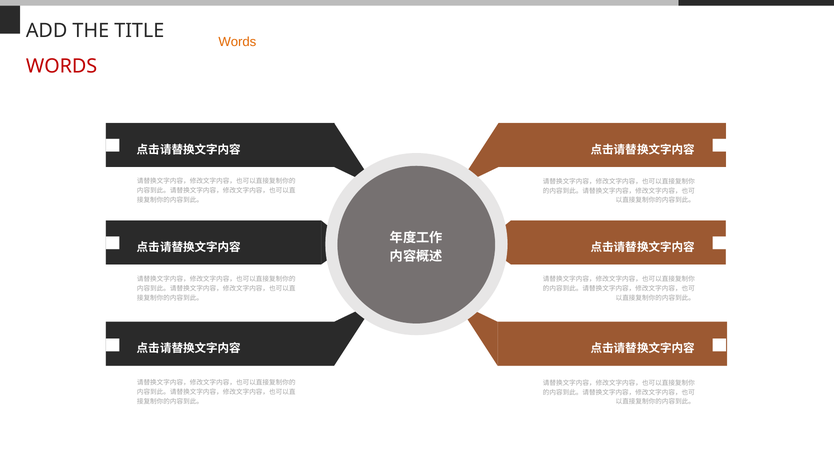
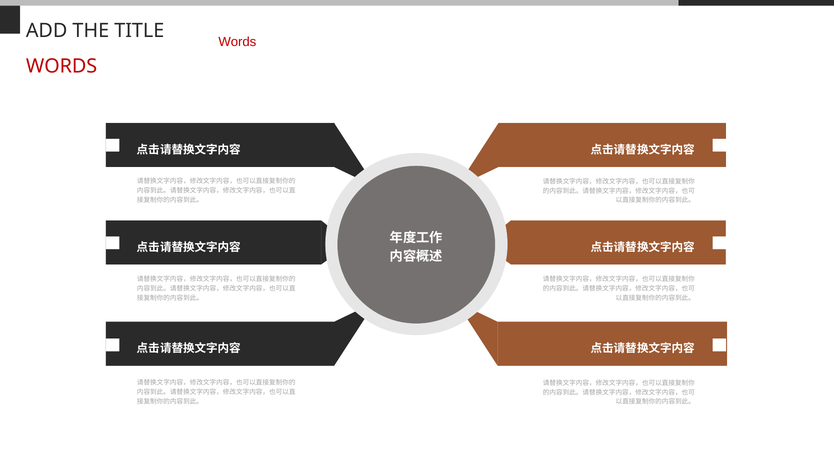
Words colour: orange -> red (237, 42)
